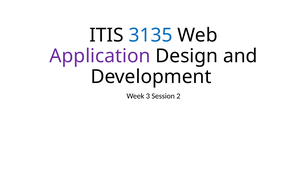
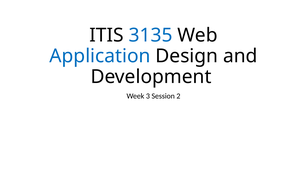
Application colour: purple -> blue (100, 56)
